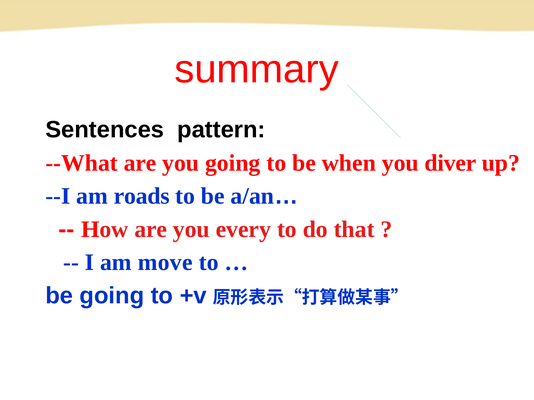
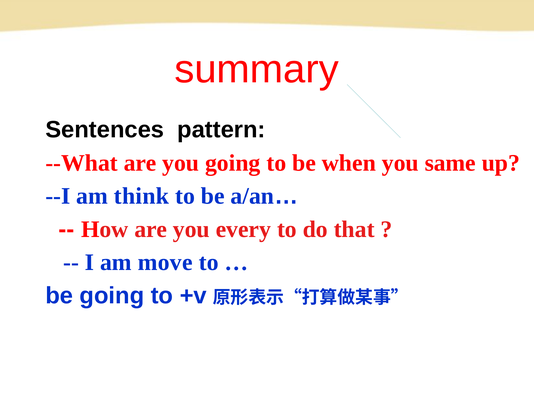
diver: diver -> same (450, 163)
roads: roads -> think (141, 196)
